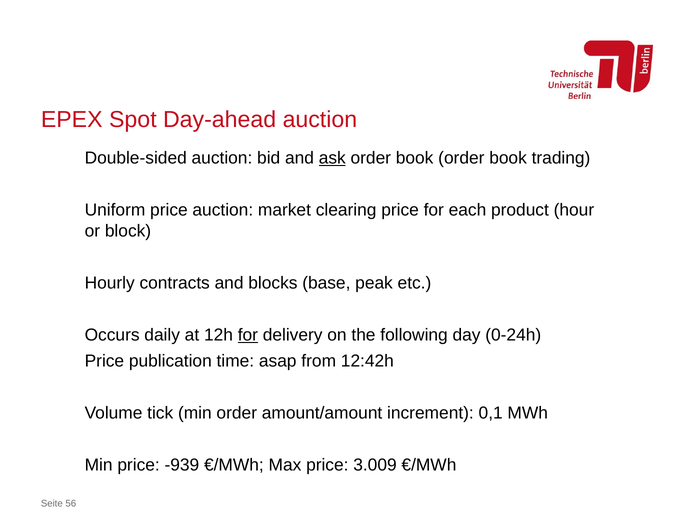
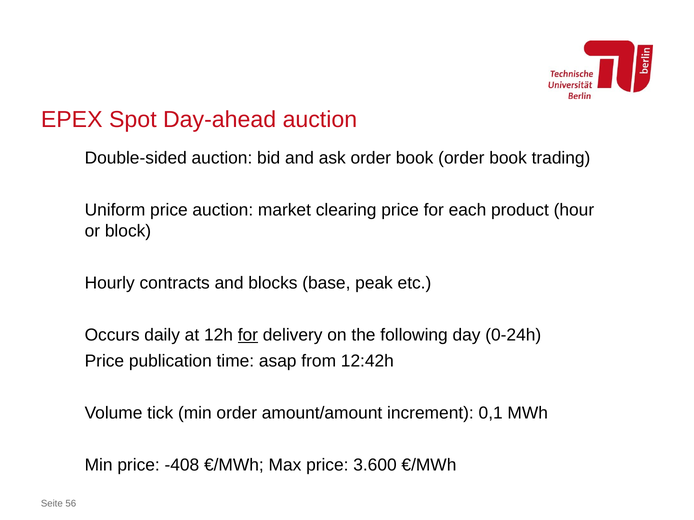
ask underline: present -> none (332, 158)
-939: -939 -> -408 (182, 465)
3.009: 3.009 -> 3.600 (375, 465)
